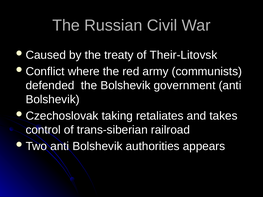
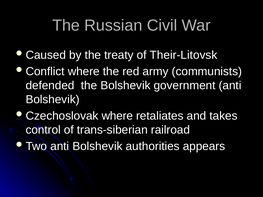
taking: taking -> where (117, 116)
